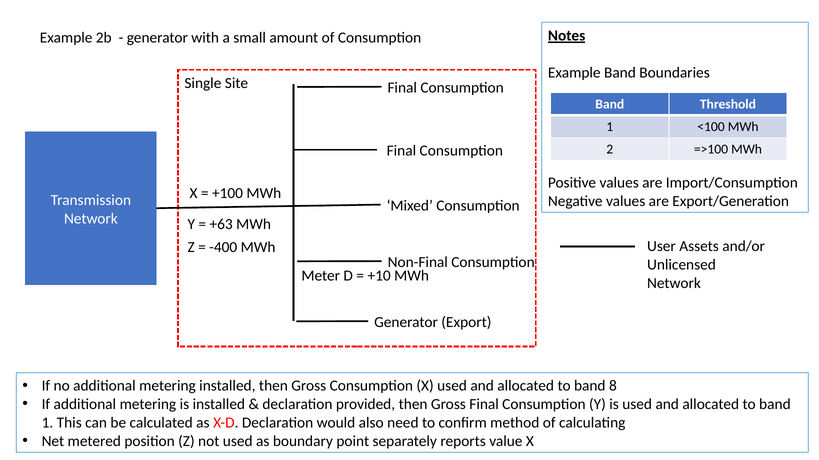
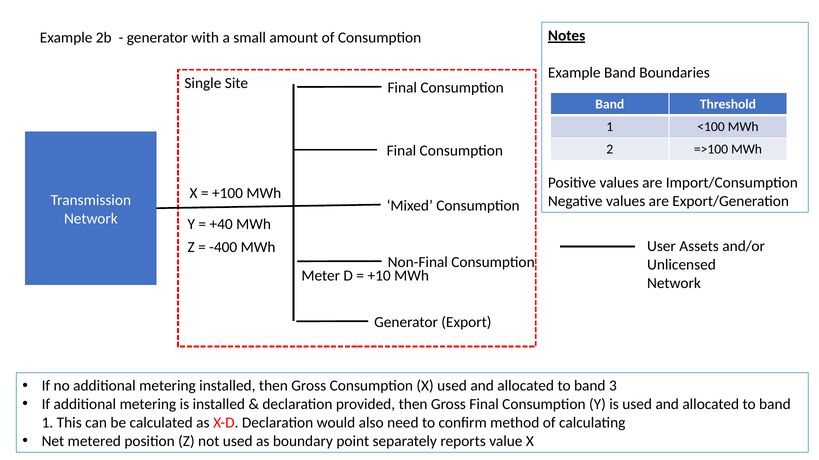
+63: +63 -> +40 (221, 224)
8: 8 -> 3 (613, 386)
